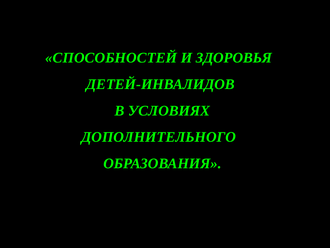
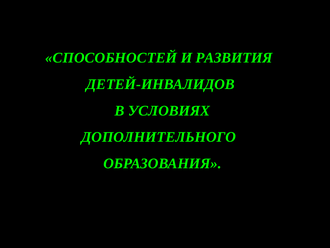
ЗДОРОВЬЯ: ЗДОРОВЬЯ -> РАЗВИТИЯ (234, 58)
